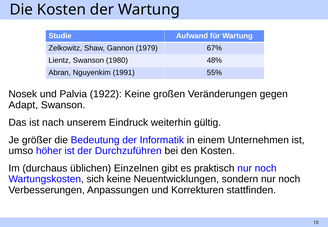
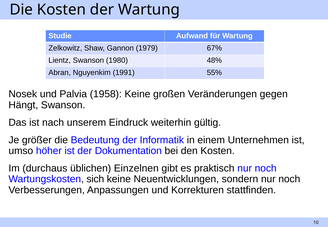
1922: 1922 -> 1958 (106, 94)
Adapt: Adapt -> Hängt (23, 105)
Durchzuführen: Durchzuführen -> Dokumentation (128, 151)
